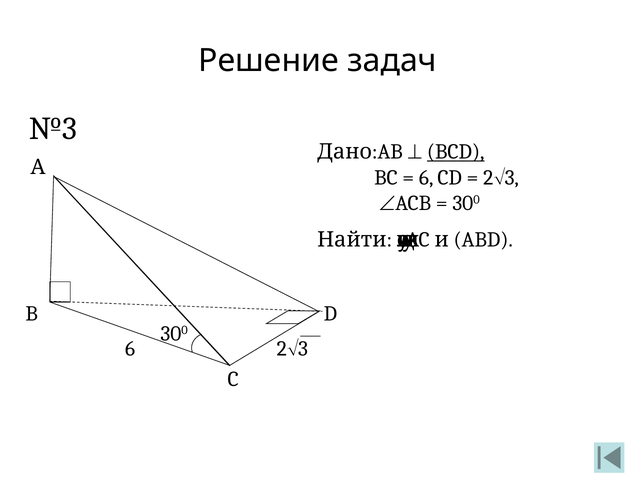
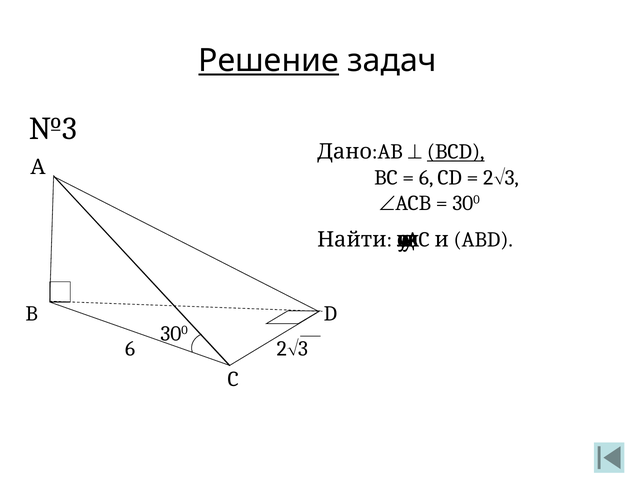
Решение underline: none -> present (269, 61)
